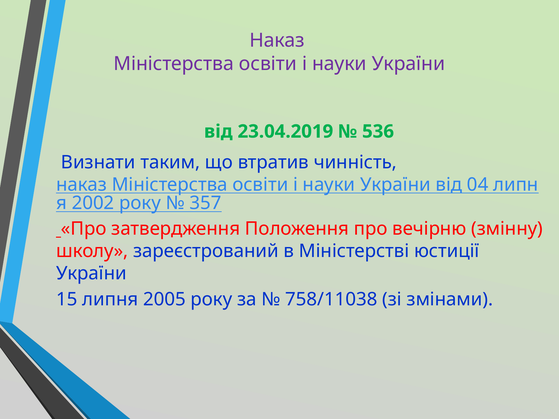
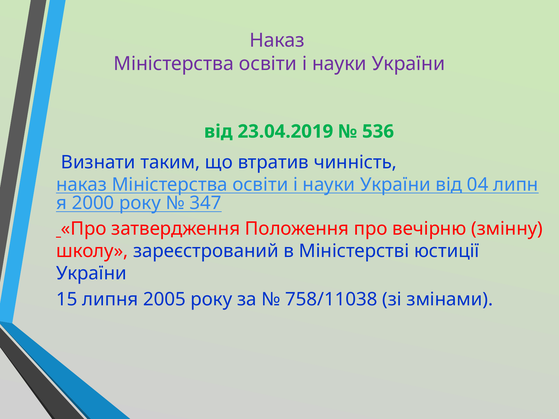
2002: 2002 -> 2000 (93, 203)
357: 357 -> 347 (206, 203)
